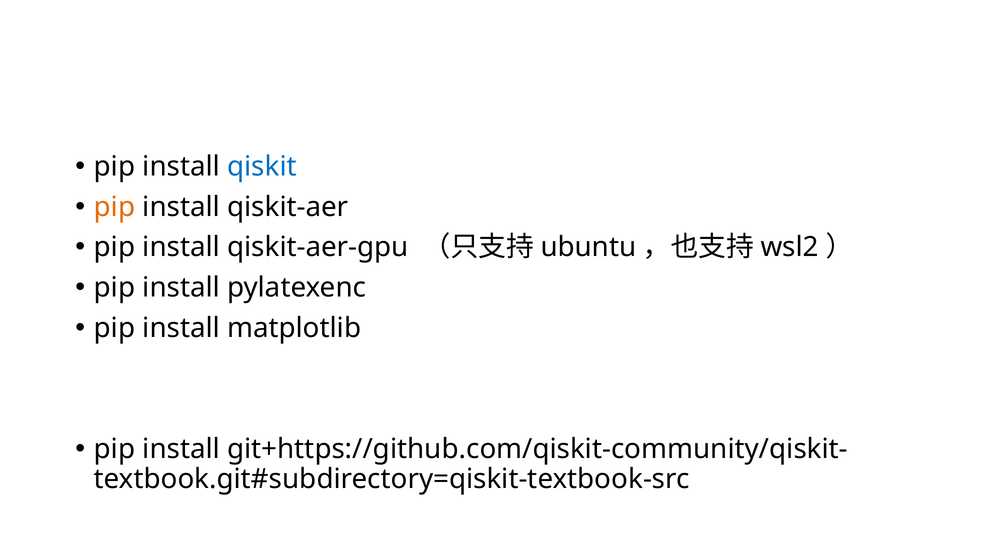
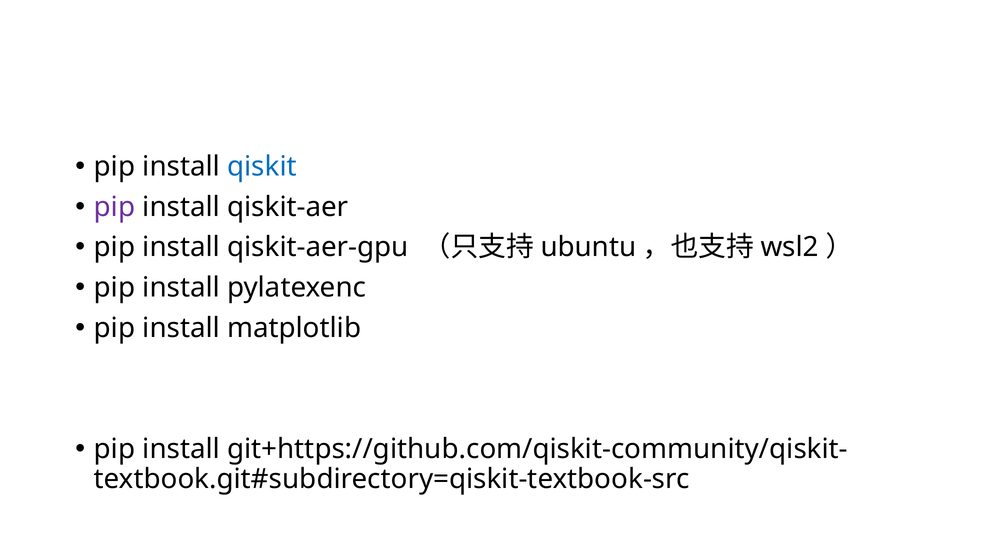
pip colour: orange -> purple (115, 207)
